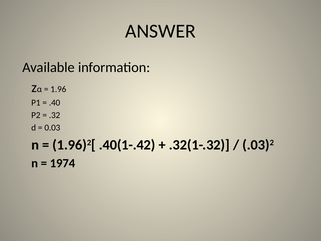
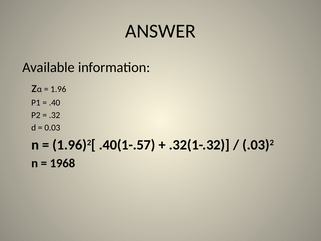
.40(1-.42: .40(1-.42 -> .40(1-.57 (127, 145)
1974: 1974 -> 1968 (62, 163)
